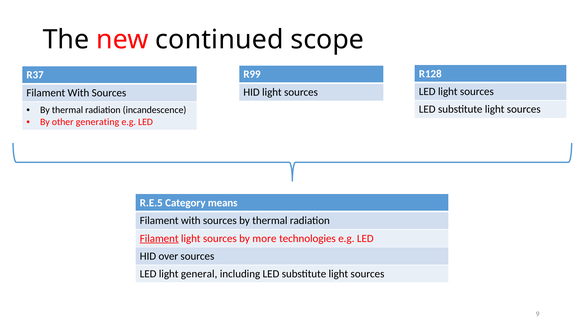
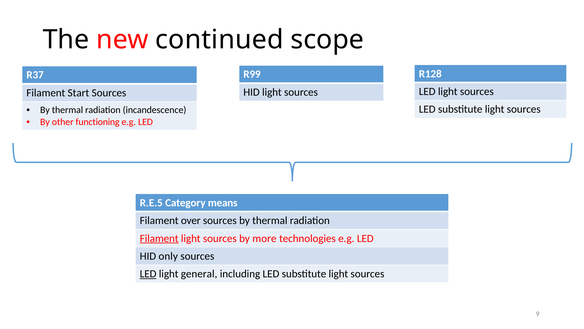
With: With -> Start (78, 93)
generating: generating -> functioning (98, 122)
with: with -> over (191, 220)
over: over -> only (168, 256)
LED underline: none -> present (148, 274)
